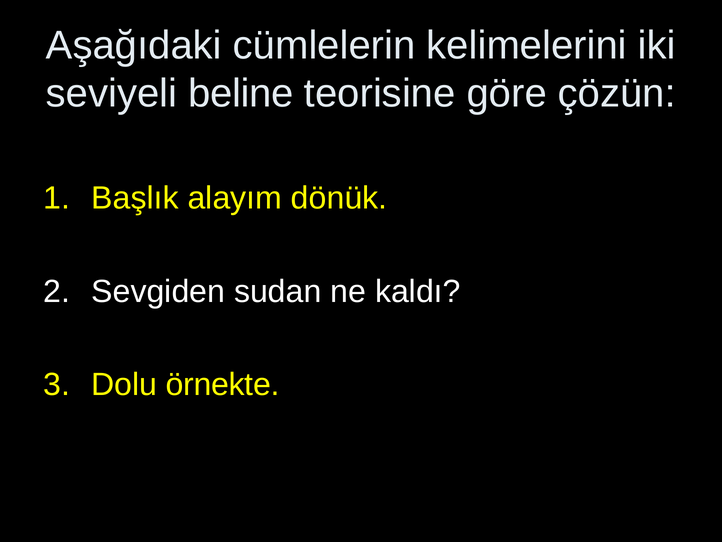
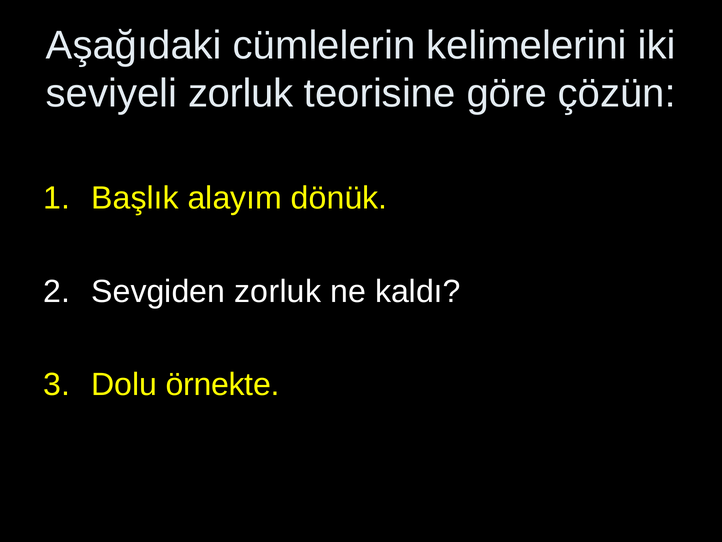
seviyeli beline: beline -> zorluk (241, 94)
Sevgiden sudan: sudan -> zorluk (278, 291)
